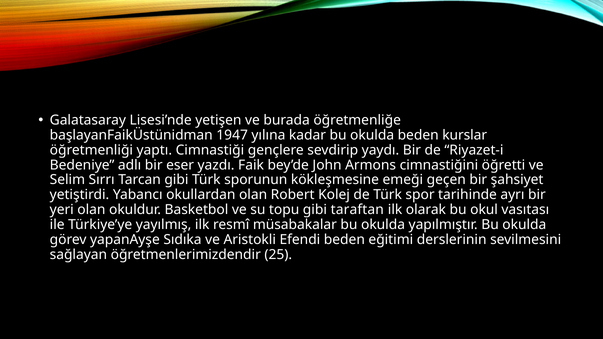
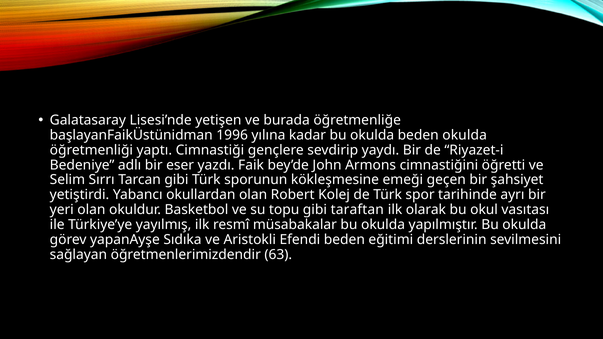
1947: 1947 -> 1996 (232, 135)
beden kurslar: kurslar -> okulda (465, 135)
25: 25 -> 63 (278, 255)
